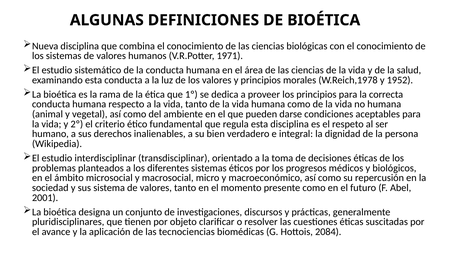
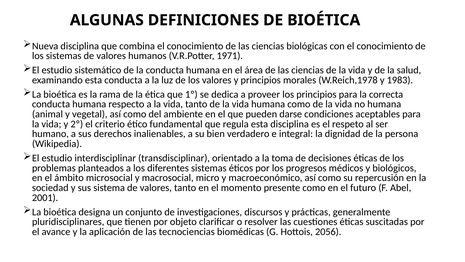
1952: 1952 -> 1983 (400, 80)
2084: 2084 -> 2056 (328, 231)
